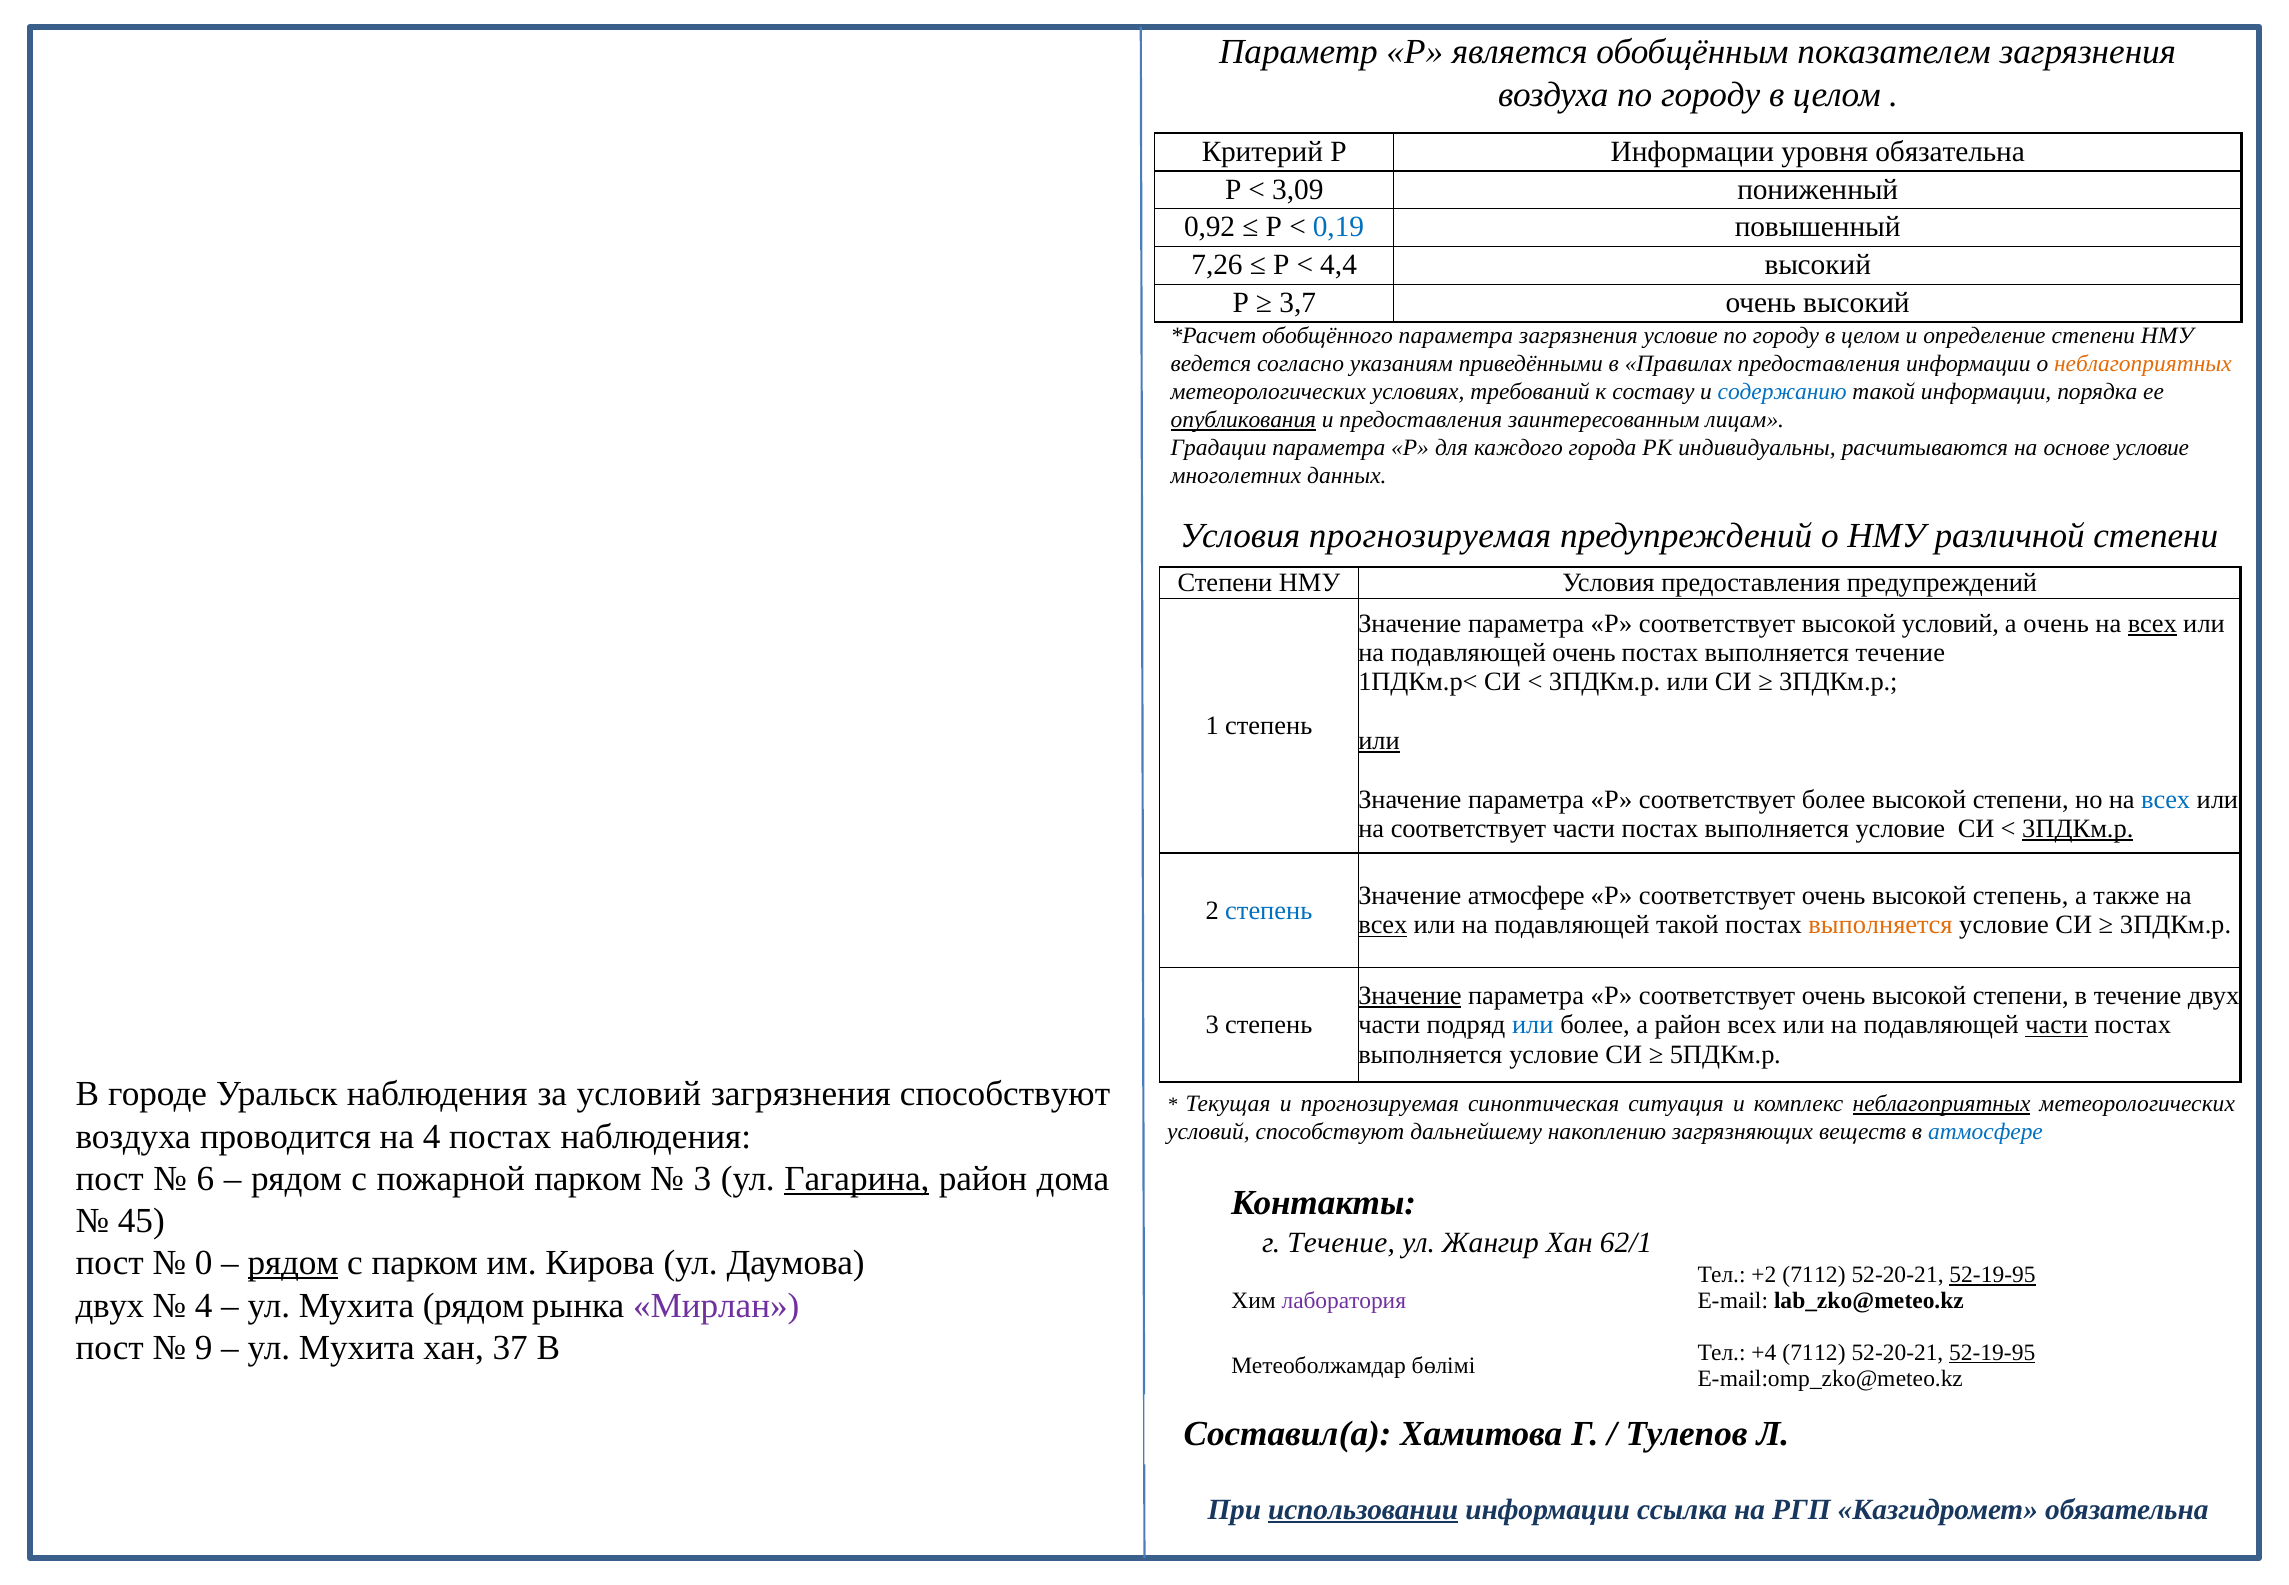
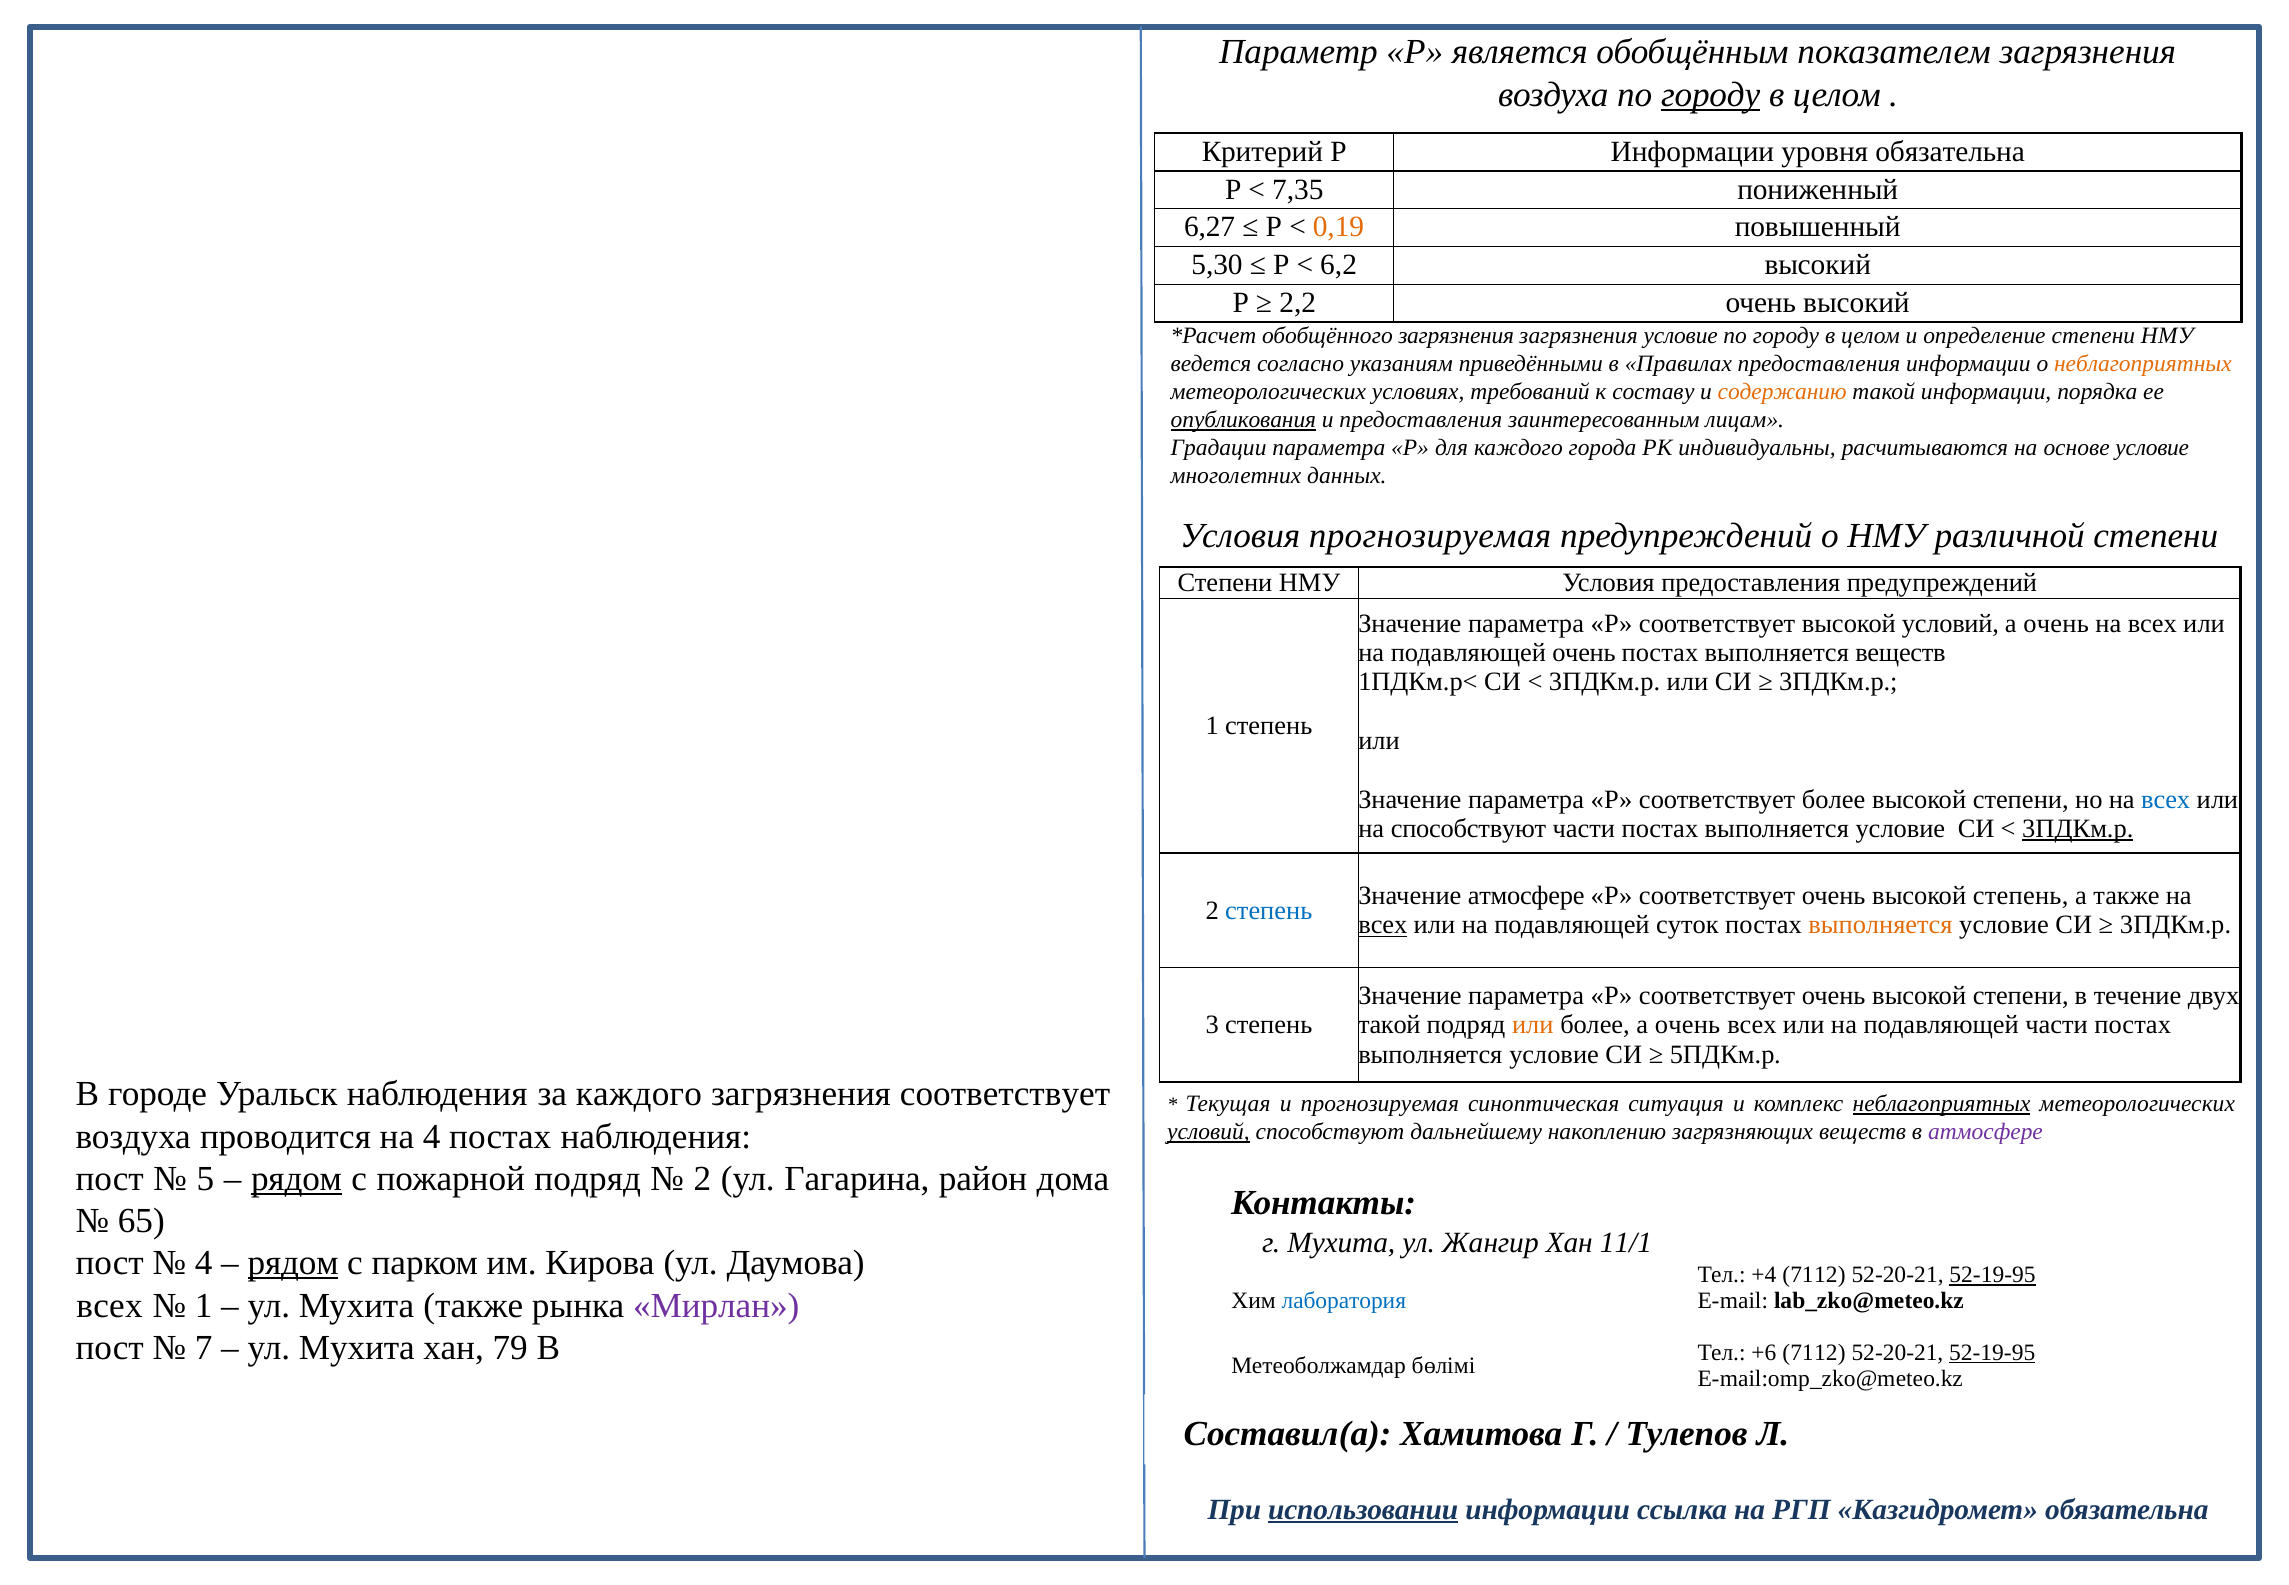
городу underline: none -> present (1711, 95)
3,09: 3,09 -> 7,35 (1298, 189)
0,92: 0,92 -> 6,27 (1210, 227)
0,19 colour: blue -> orange (1338, 227)
7,26: 7,26 -> 5,30 (1217, 265)
4,4: 4,4 -> 6,2 (1339, 265)
3,7: 3,7 -> 2,2 (1298, 303)
обобщённого параметра: параметра -> загрязнения (1456, 335)
содержанию colour: blue -> orange (1782, 392)
всех underline: present -> none (2152, 623)
выполняется течение: течение -> веществ (1900, 653)
или underline: present -> none (1379, 741)
на соответствует: соответствует -> способствуют (1468, 828)
подавляющей такой: такой -> суток (1687, 925)
Значение underline: present -> none (1410, 996)
части: части -> такой (1389, 1025)
или colour: blue -> orange (1533, 1025)
более а район: район -> очень (1688, 1025)
части underline: present -> none (2057, 1025)
за условий: условий -> каждого (639, 1094)
загрязнения способствуют: способствуют -> соответствует (1005, 1094)
условий underline: none -> present (1208, 1132)
атмосфере colour: blue -> purple (1985, 1132)
6: 6 -> 5 (205, 1178)
рядом underline: none -> present (296, 1178)
пожарной парком: парком -> подряд (588, 1178)
3: 3 -> 2 (703, 1178)
Гагарина underline: present -> none (857, 1178)
45: 45 -> 65 (141, 1221)
г Течение: Течение -> Мухита (1341, 1243)
62/1: 62/1 -> 11/1 (1626, 1243)
0: 0 -> 4 (204, 1263)
+2: +2 -> +4 (1764, 1275)
двух: двух -> всех (110, 1305)
4: 4 -> 1 (204, 1305)
Мухита рядом: рядом -> также (473, 1305)
лаборатория colour: purple -> blue (1344, 1301)
9: 9 -> 7 (204, 1347)
37: 37 -> 79 (510, 1347)
+4: +4 -> +6 (1764, 1352)
